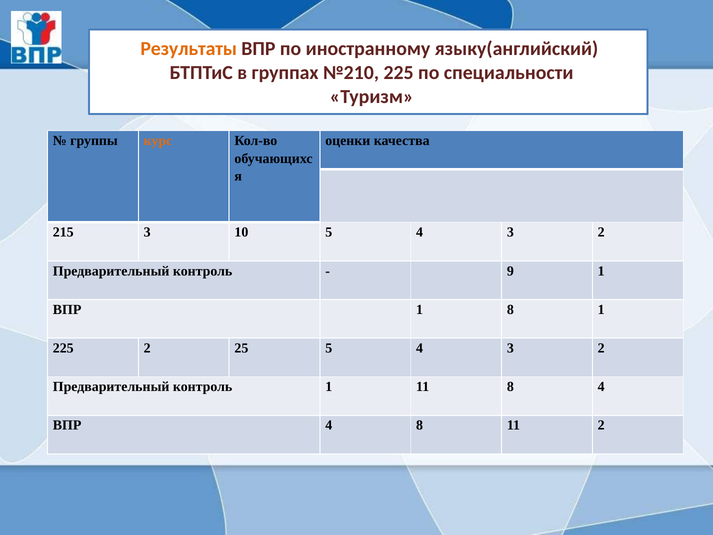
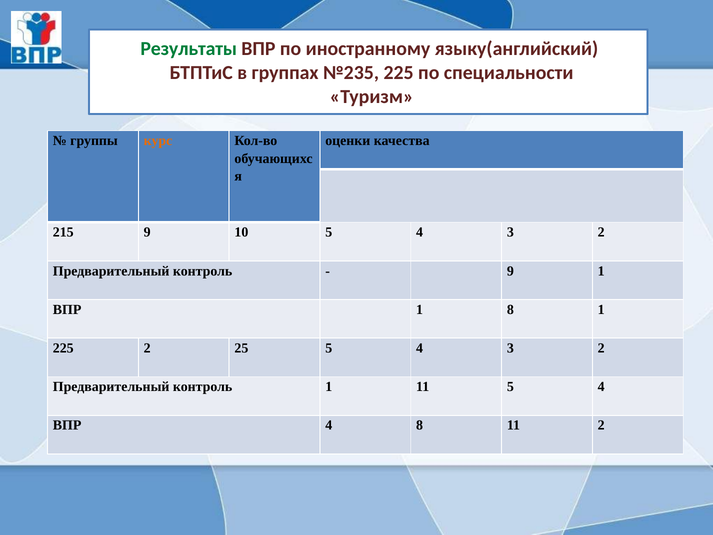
Результаты colour: orange -> green (189, 49)
№210: №210 -> №235 (351, 73)
215 3: 3 -> 9 (147, 232)
11 8: 8 -> 5 (510, 387)
